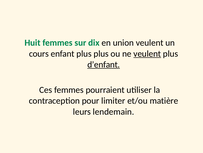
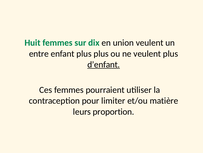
cours: cours -> entre (39, 53)
veulent underline: present -> none (147, 53)
lendemain: lendemain -> proportion (114, 111)
